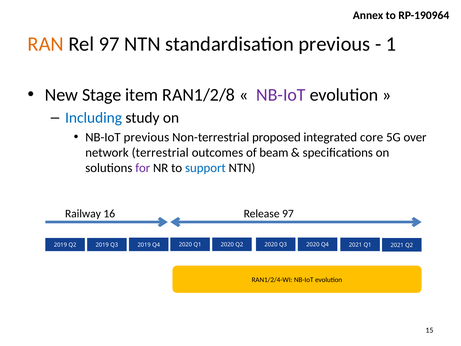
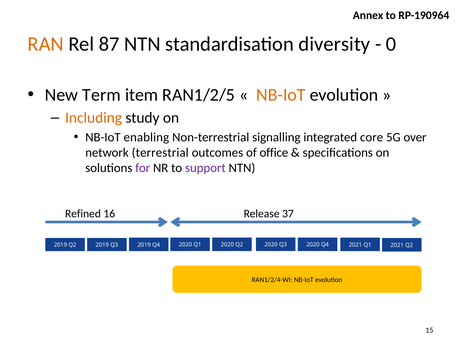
Rel 97: 97 -> 87 (109, 44)
standardisation previous: previous -> diversity (334, 44)
1: 1 -> 0 (391, 44)
Stage: Stage -> Term (102, 95)
RAN1/2/8: RAN1/2/8 -> RAN1/2/5 (199, 95)
NB-IoT colour: purple -> orange (281, 95)
Including colour: blue -> orange (94, 118)
NB-IoT previous: previous -> enabling (146, 137)
proposed: proposed -> signalling (276, 137)
beam: beam -> office (274, 153)
support colour: blue -> purple (205, 168)
Railway: Railway -> Refined (83, 214)
Release 97: 97 -> 37 (288, 214)
